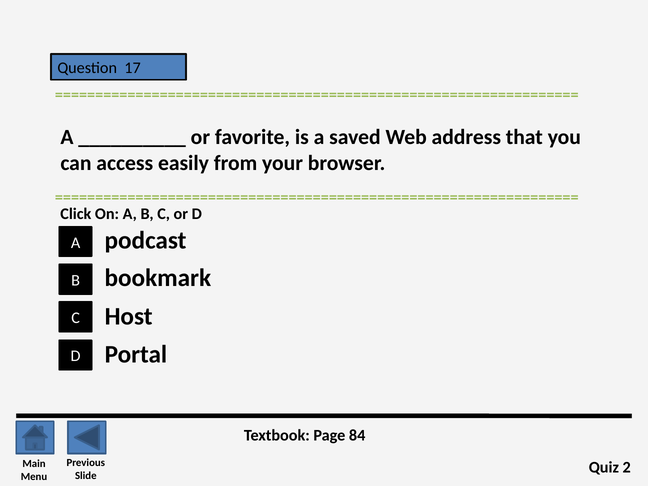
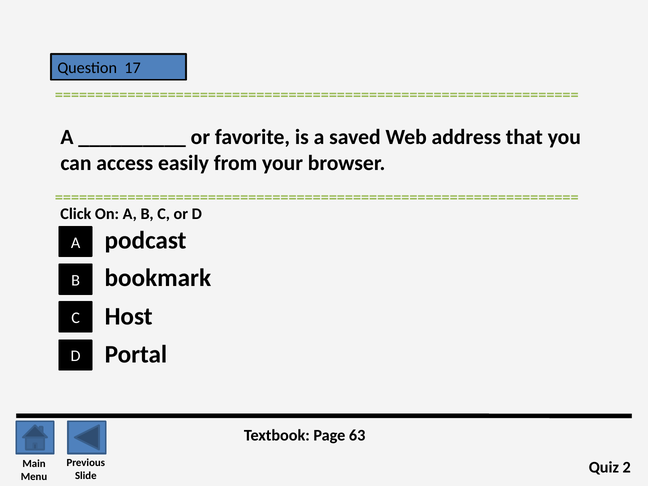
84: 84 -> 63 (357, 435)
